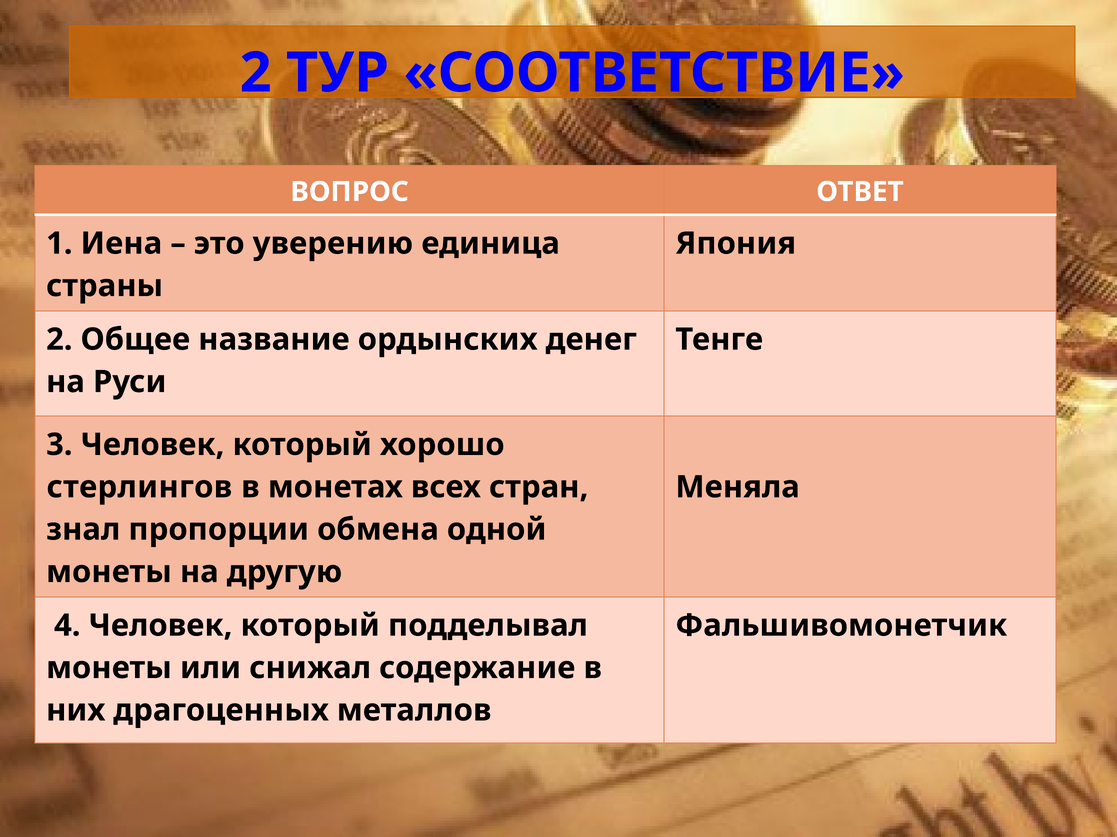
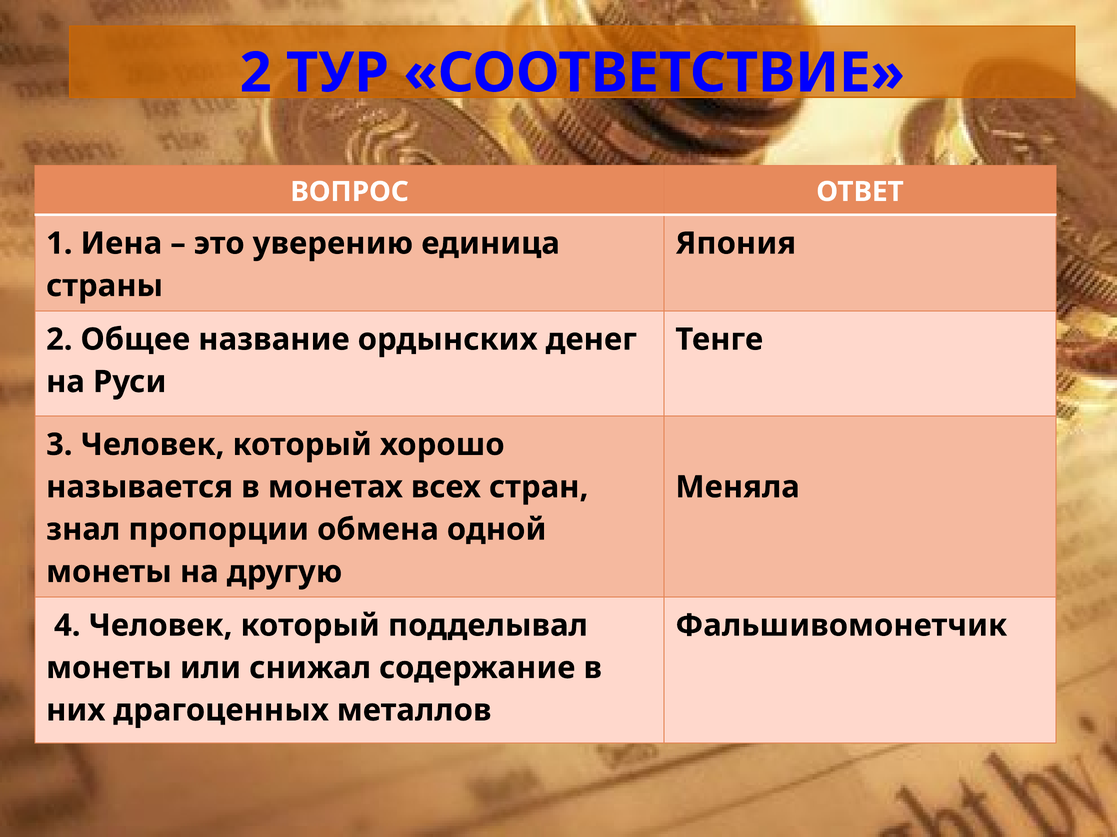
стерлингов: стерлингов -> называется (140, 487)
